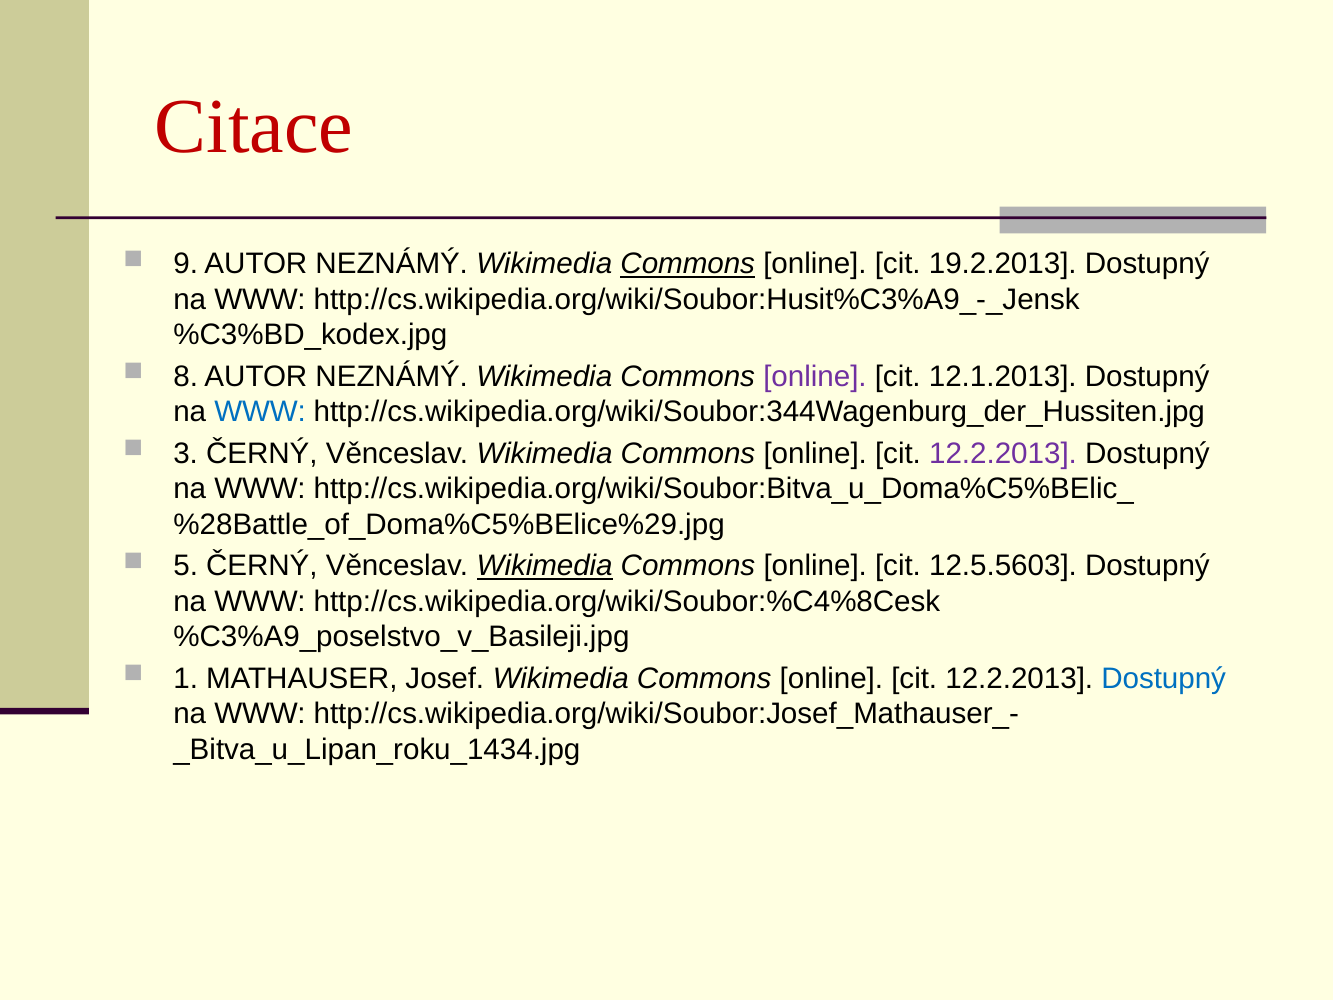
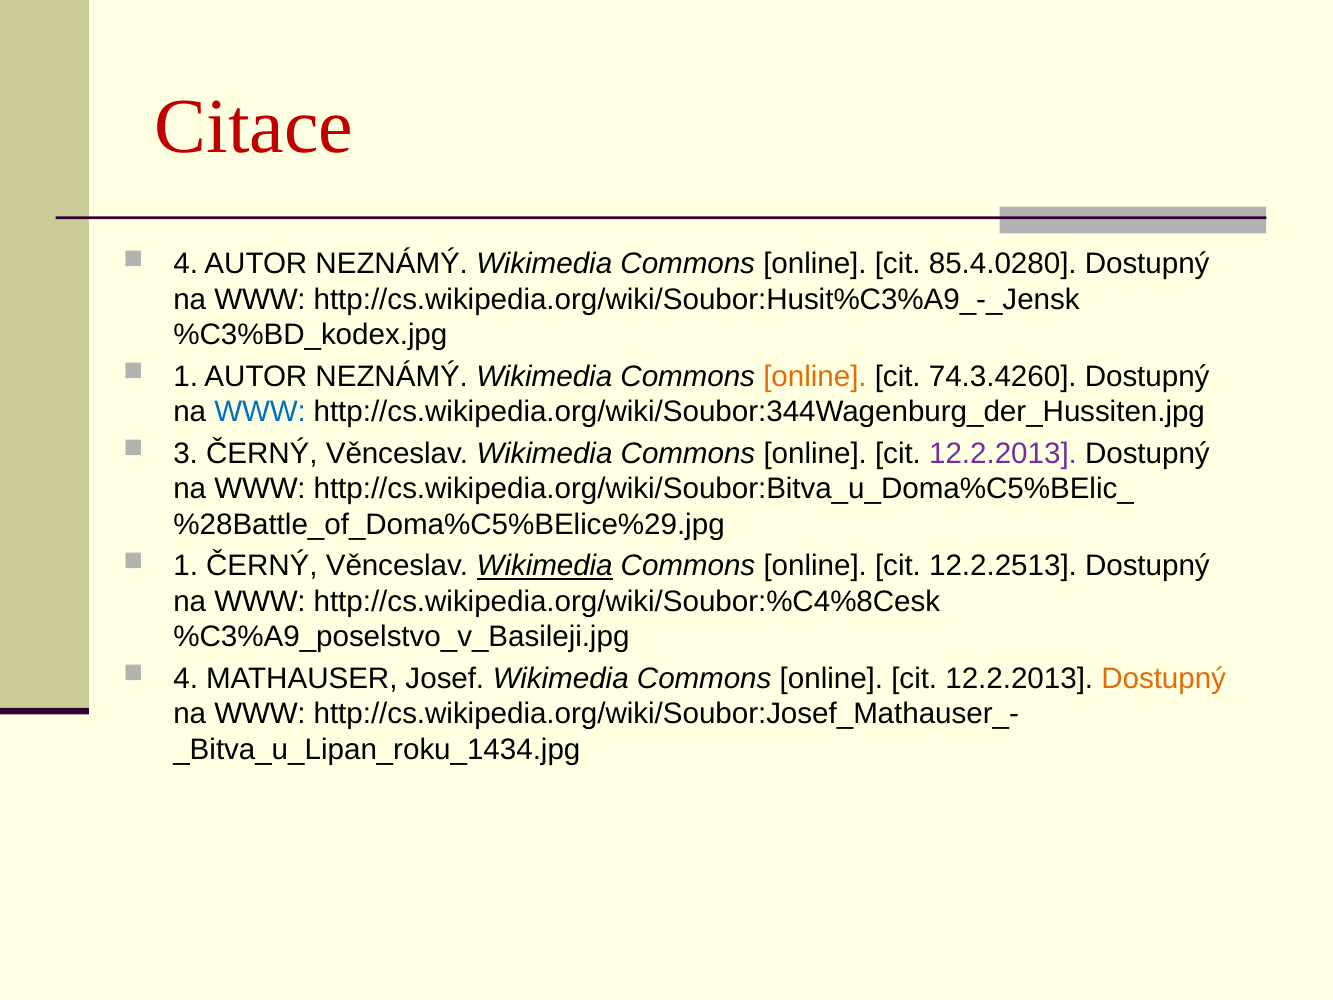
9: 9 -> 4 (186, 264)
Commons underline: present -> none (688, 264)
19.2.2013: 19.2.2013 -> 85.4.0280 (1003, 264)
8: 8 -> 1 (186, 376)
online colour: purple -> orange (815, 376)
12.1.2013: 12.1.2013 -> 74.3.4260 (1003, 376)
5: 5 -> 1 (186, 566)
12.5.5603: 12.5.5603 -> 12.2.2513 (1003, 566)
1: 1 -> 4 (186, 678)
Dostupný colour: blue -> orange (1164, 678)
